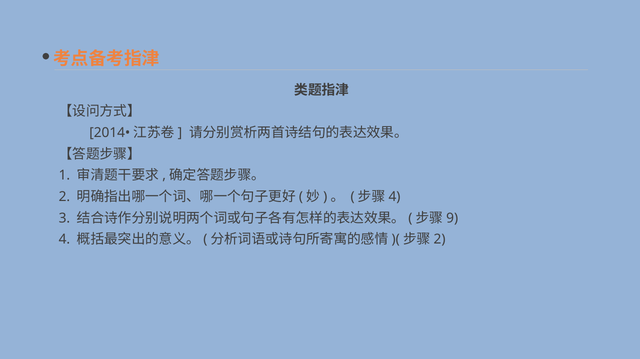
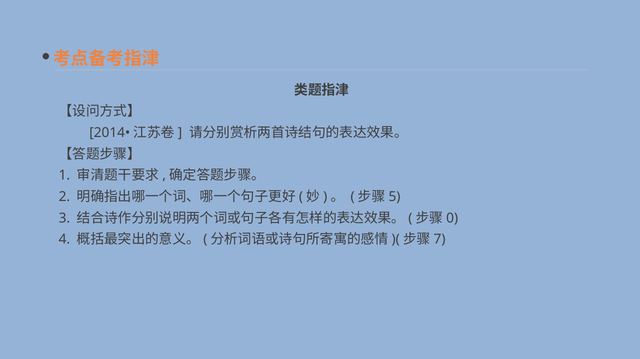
4: 4 -> 5 (394, 197)
9: 9 -> 0 (452, 218)
2: 2 -> 7 (440, 239)
